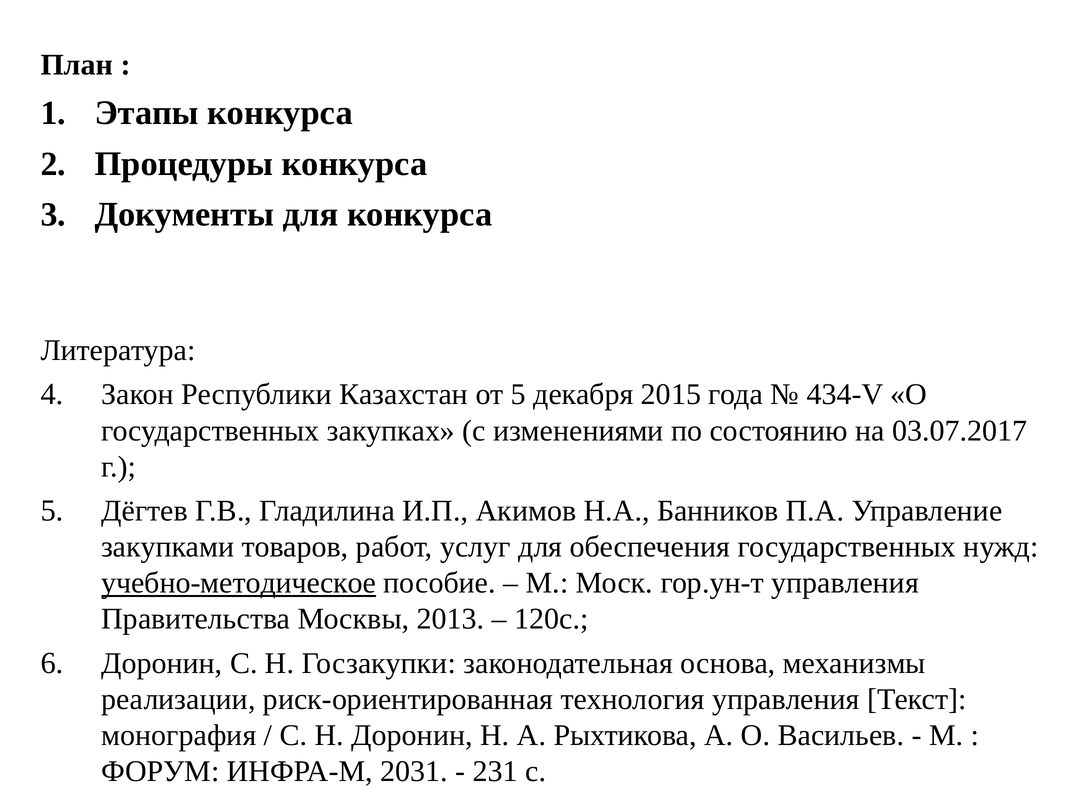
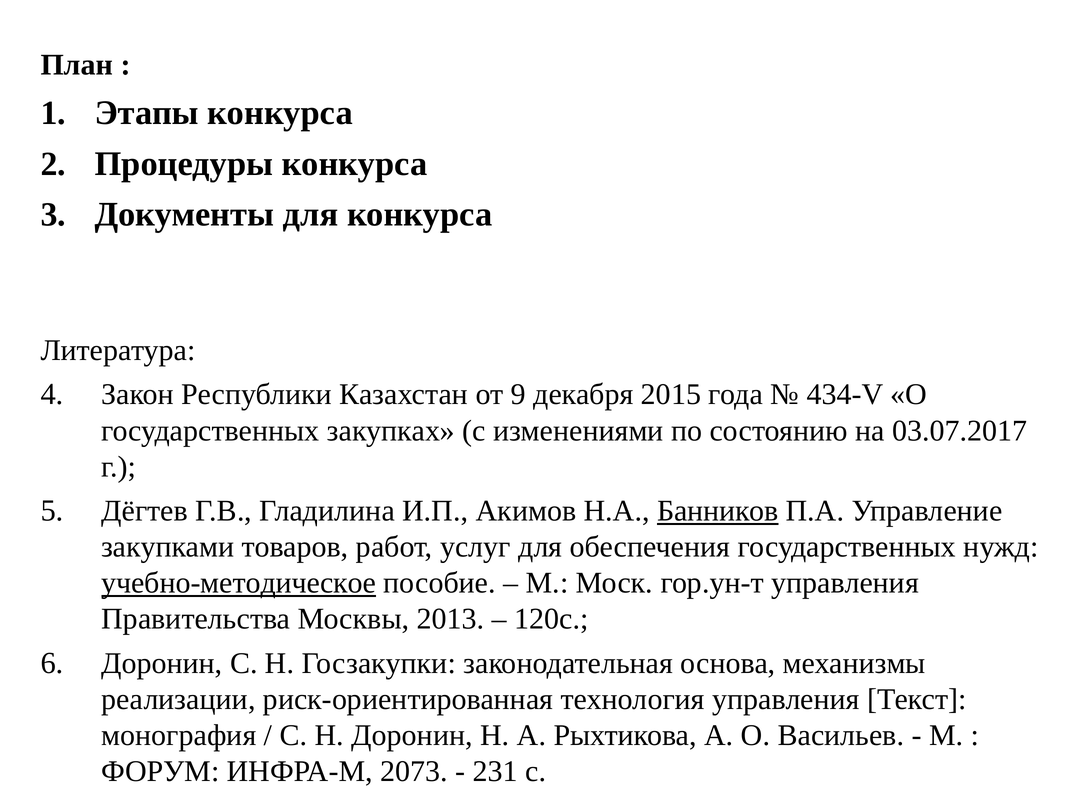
от 5: 5 -> 9 (518, 395)
Банников underline: none -> present (718, 511)
2031: 2031 -> 2073 (414, 772)
